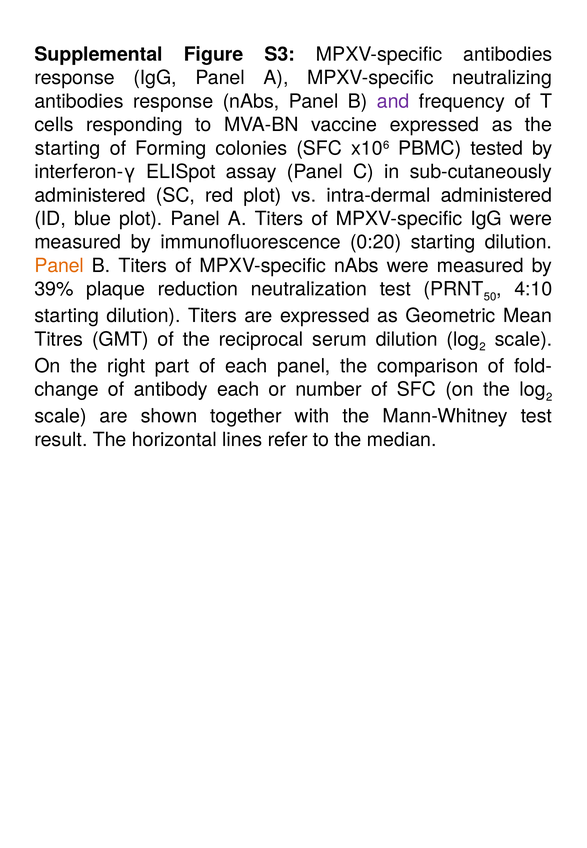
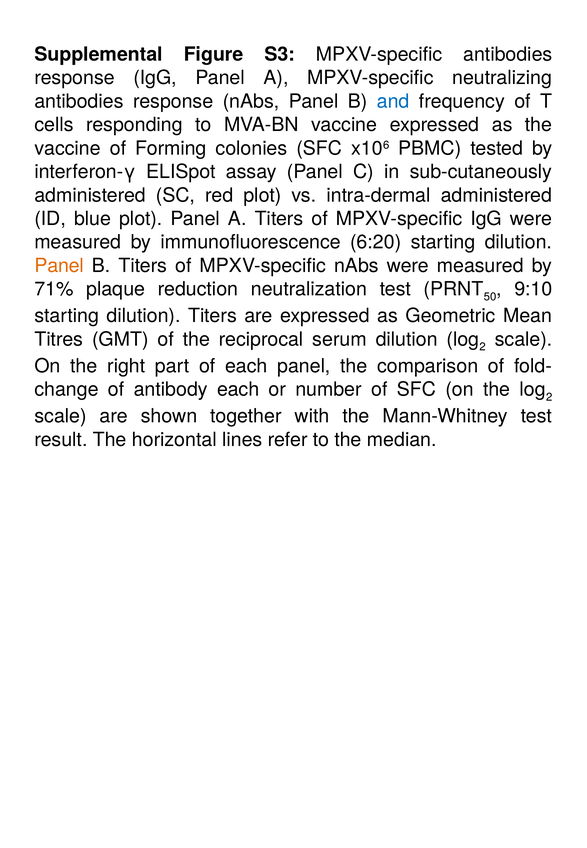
and colour: purple -> blue (393, 101)
starting: starting -> vaccine (68, 148)
0:20: 0:20 -> 6:20 (376, 242)
39%: 39% -> 71% (54, 289)
4:10: 4:10 -> 9:10 (533, 289)
